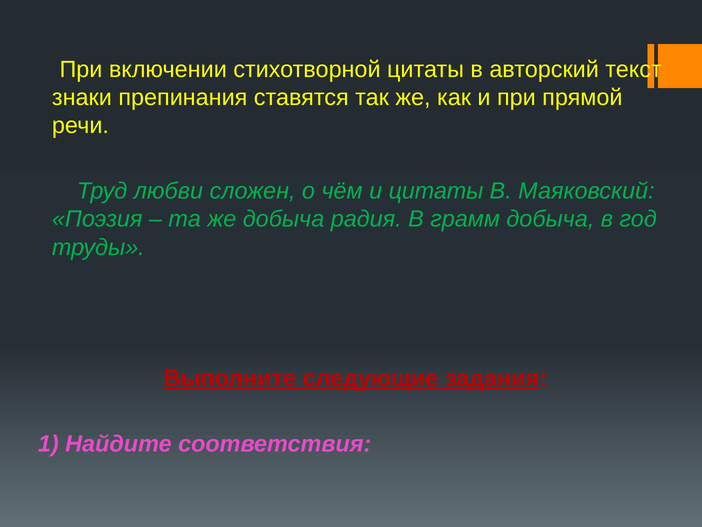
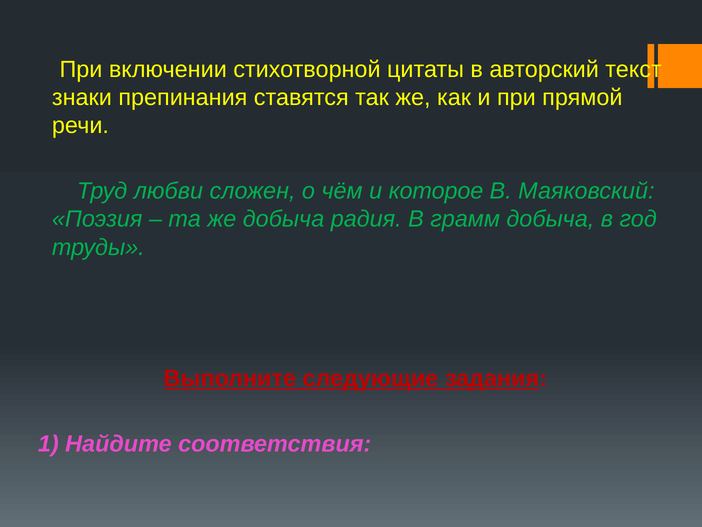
и цитаты: цитаты -> которое (436, 191)
